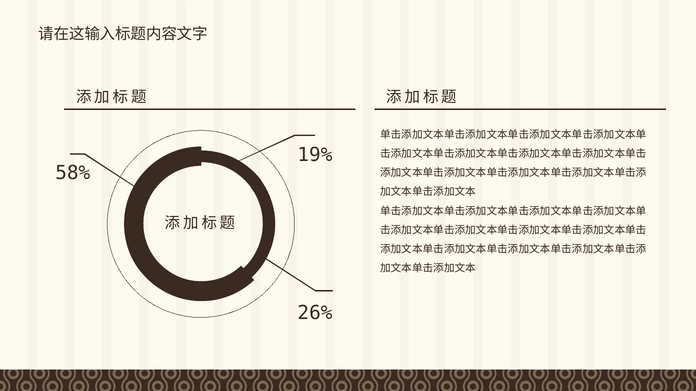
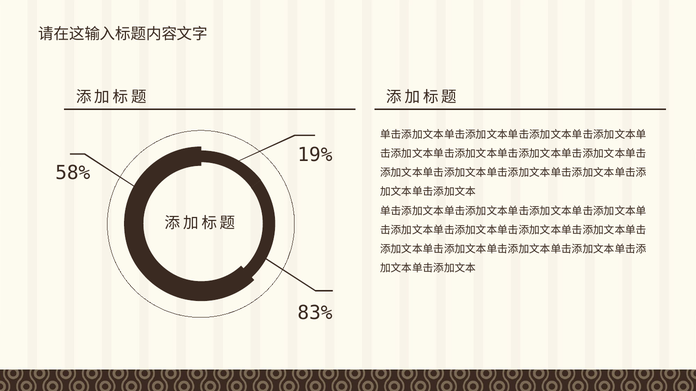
26%: 26% -> 83% (315, 313)
